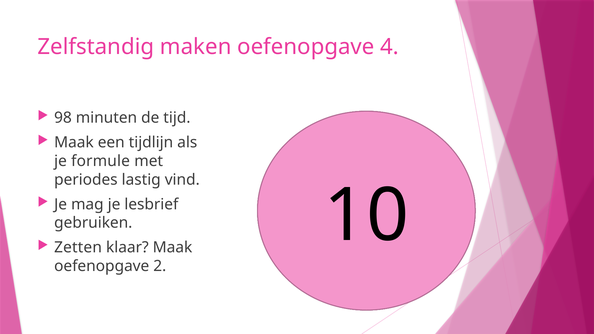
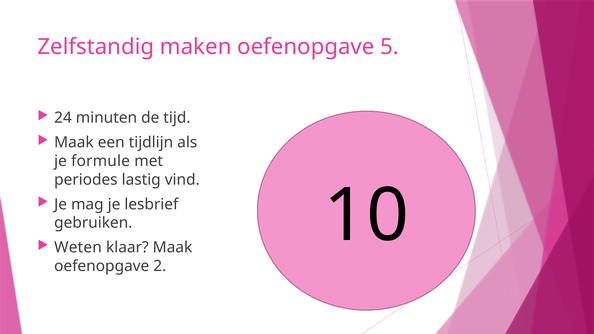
4: 4 -> 5 (390, 47)
98: 98 -> 24 (63, 118)
Zetten: Zetten -> Weten (78, 248)
